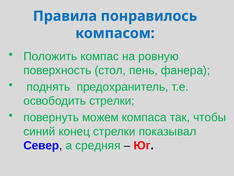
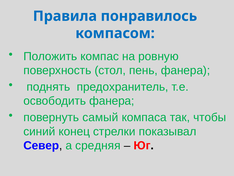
освободить стрелки: стрелки -> фанера (112, 101)
можем: можем -> самый (100, 117)
